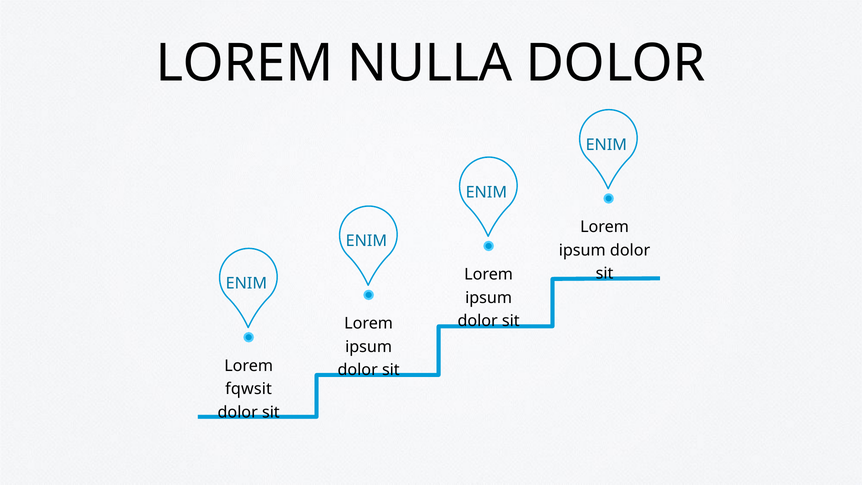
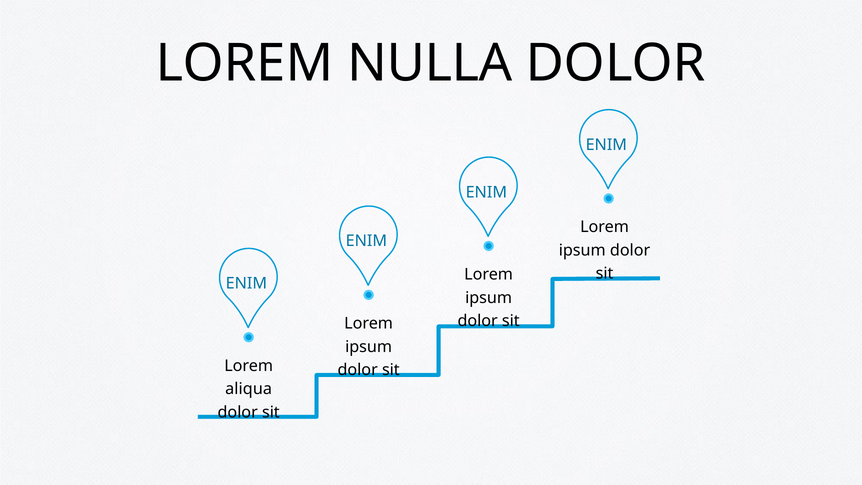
fqwsit: fqwsit -> aliqua (249, 389)
